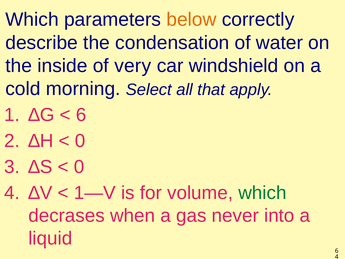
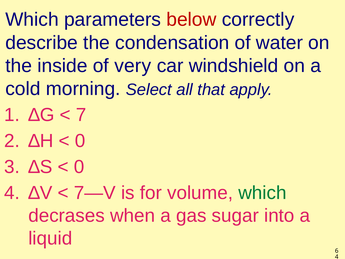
below colour: orange -> red (191, 20)
6: 6 -> 7 (81, 115)
1—V: 1—V -> 7—V (95, 193)
never: never -> sugar (235, 215)
